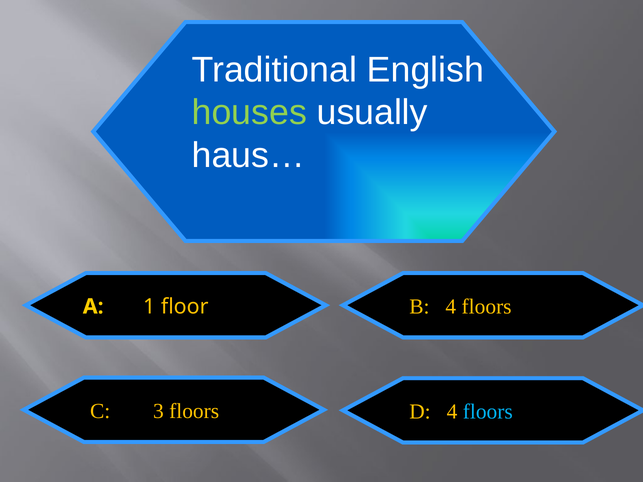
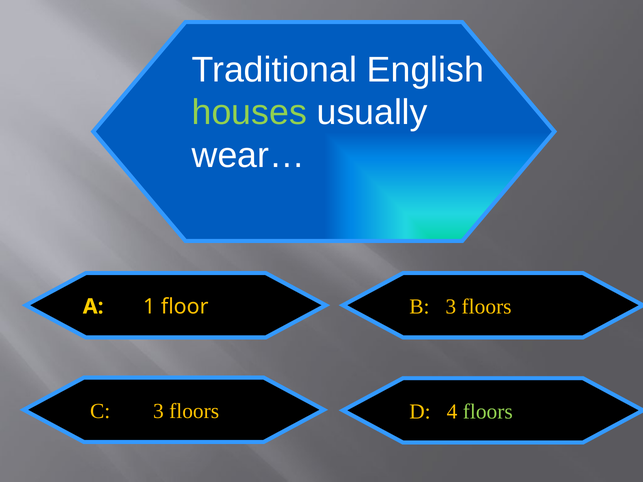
haus…: haus… -> wear… (248, 156)
B 4: 4 -> 3 (451, 307)
floors colour: light blue -> light green (488, 412)
